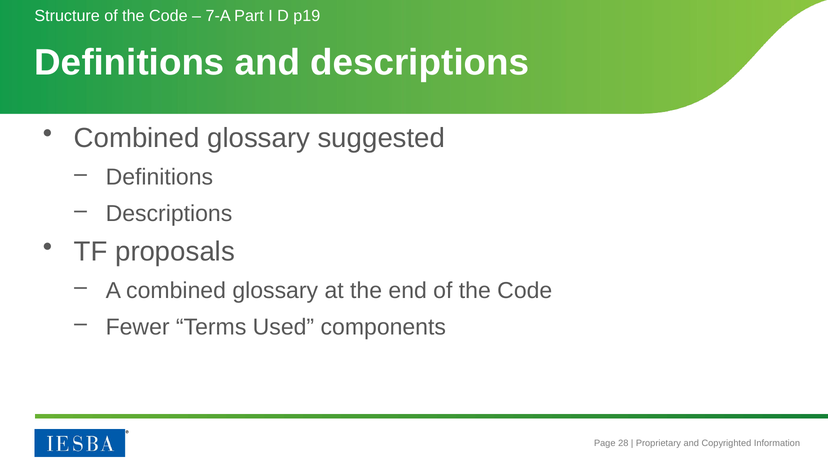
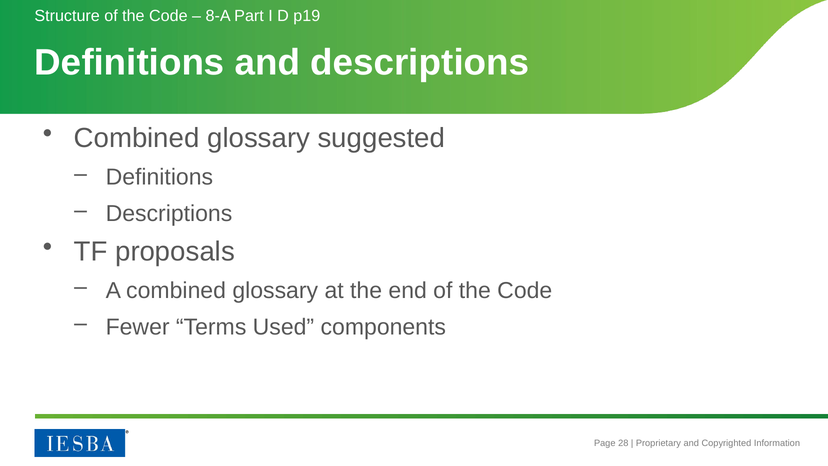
7-A: 7-A -> 8-A (218, 16)
